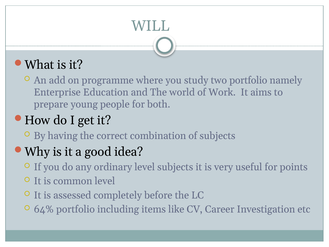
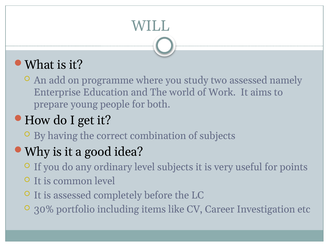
two portfolio: portfolio -> assessed (248, 80)
64%: 64% -> 30% (44, 209)
